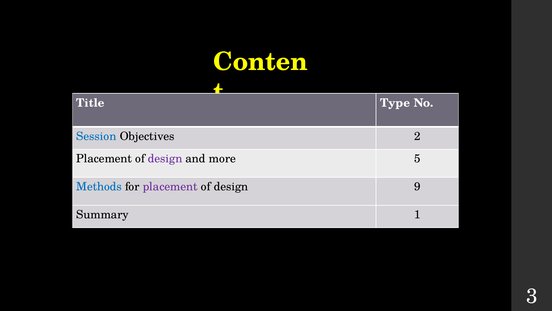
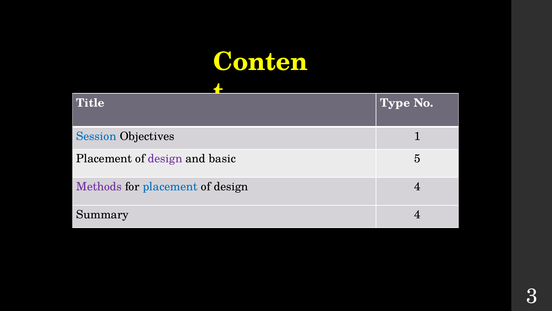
2: 2 -> 1 (417, 136)
more: more -> basic (222, 158)
Methods colour: blue -> purple (99, 186)
placement colour: purple -> blue (170, 186)
design 9: 9 -> 4 (417, 186)
Summary 1: 1 -> 4 (417, 214)
